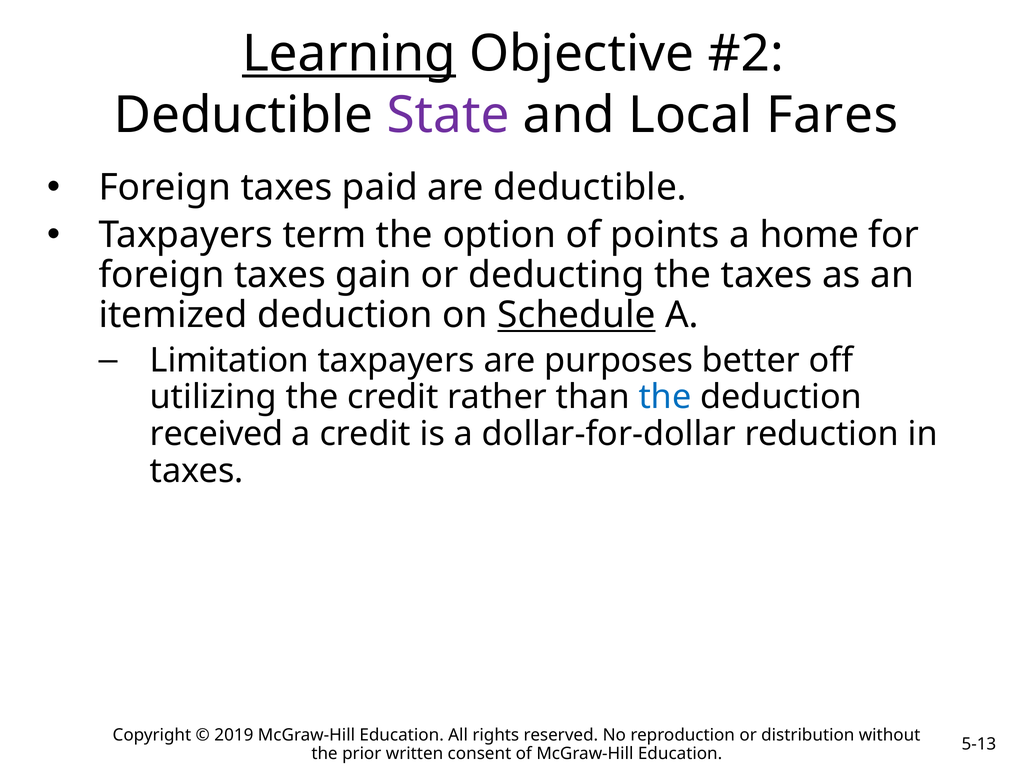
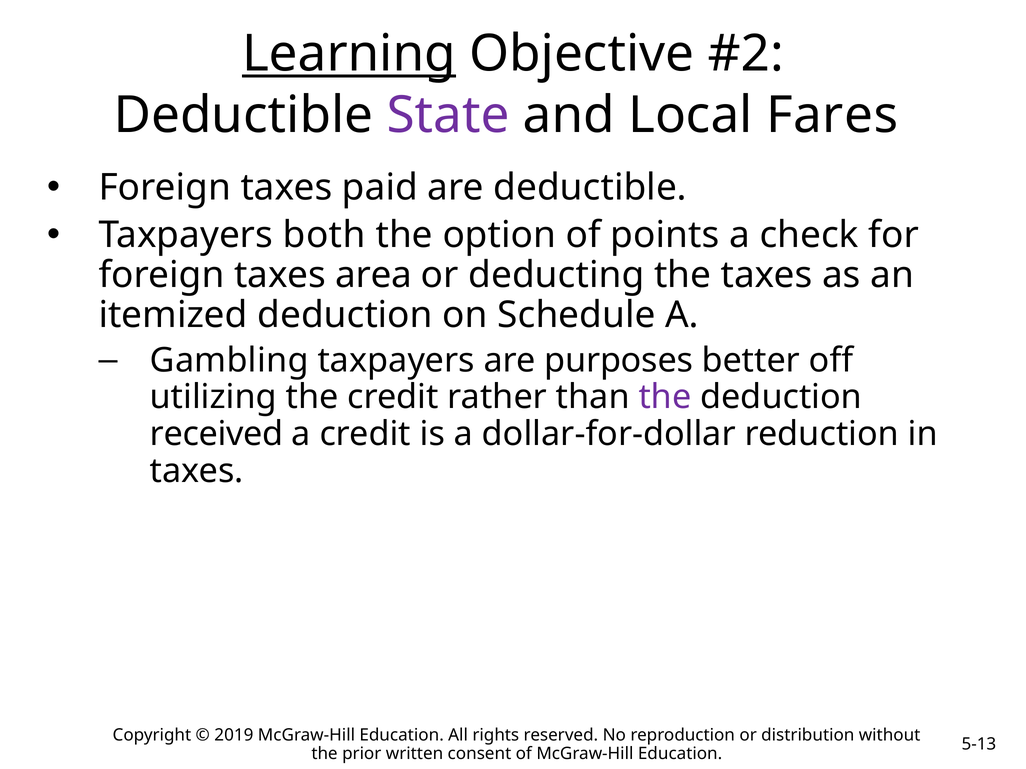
term: term -> both (324, 235)
home: home -> check (809, 235)
gain: gain -> area (374, 275)
Schedule underline: present -> none (576, 315)
Limitation: Limitation -> Gambling (229, 361)
the colour: blue -> purple (665, 397)
